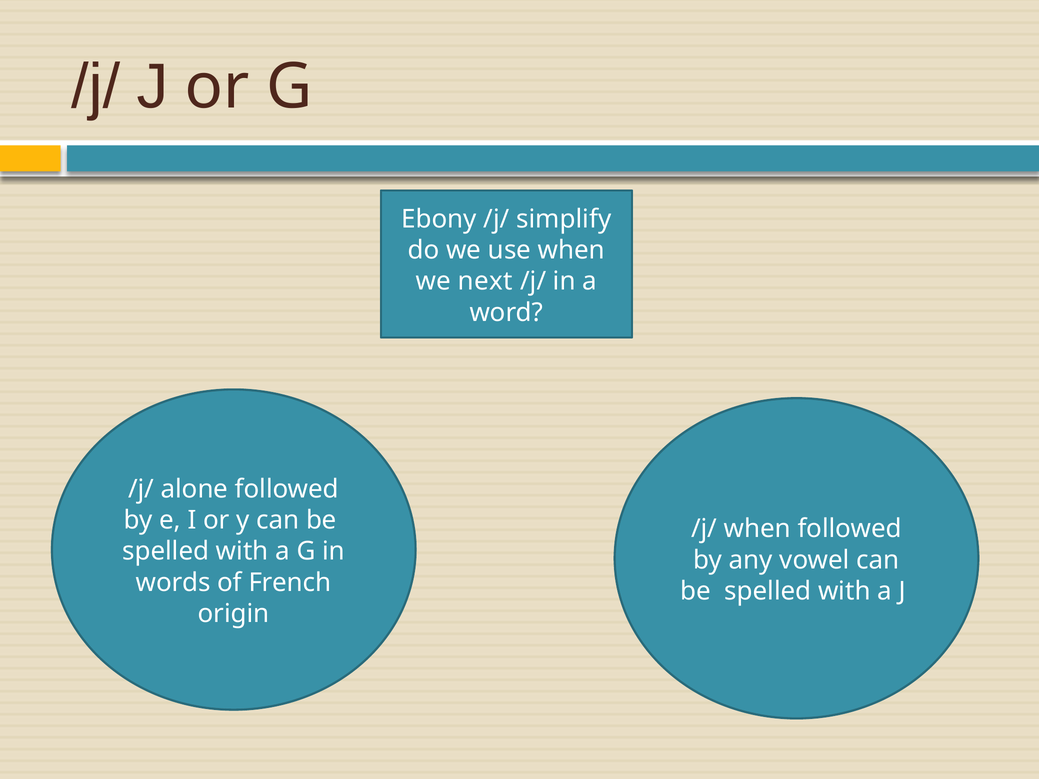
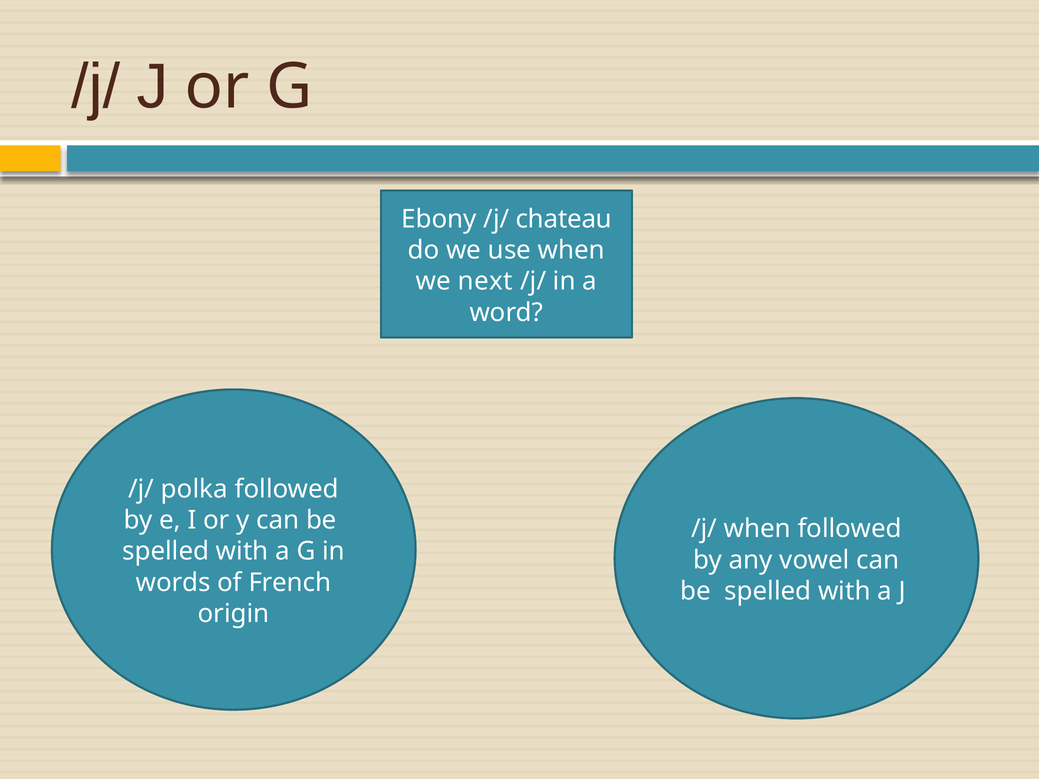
simplify: simplify -> chateau (564, 219)
alone: alone -> polka (194, 489)
